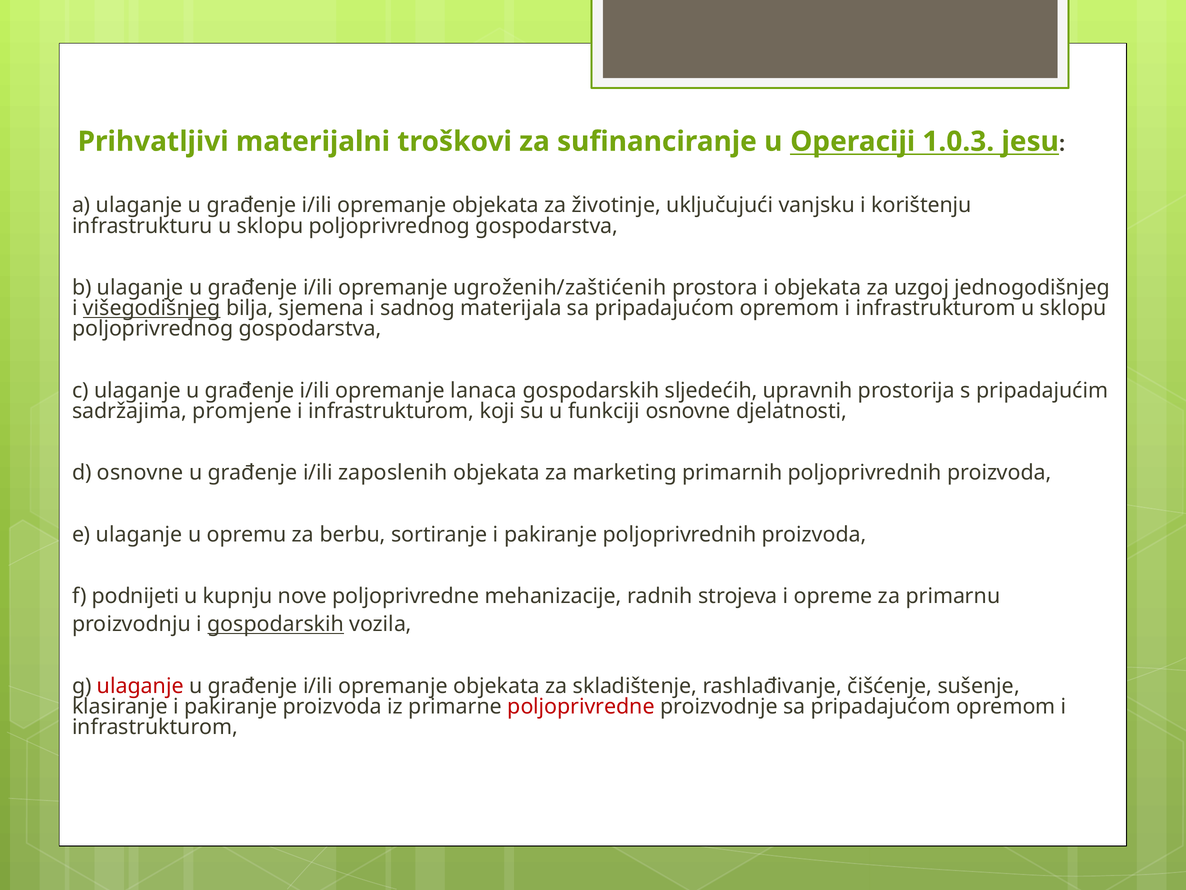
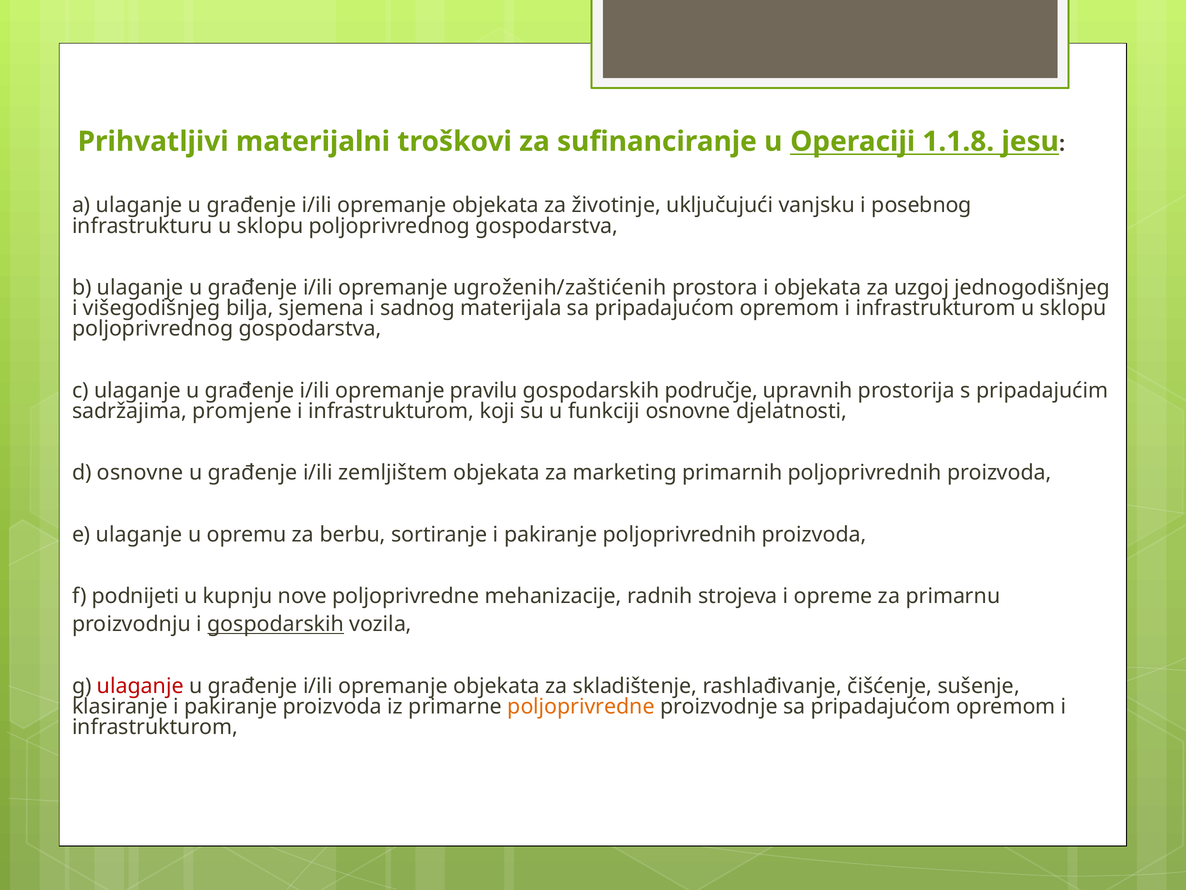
1.0.3: 1.0.3 -> 1.1.8 (958, 141)
korištenju: korištenju -> posebnog (922, 205)
višegodišnjeg underline: present -> none (152, 308)
lanaca: lanaca -> pravilu (484, 390)
sljedećih: sljedećih -> područje (711, 390)
zaposlenih: zaposlenih -> zemljištem (393, 473)
poljoprivredne colour: red -> orange (581, 706)
